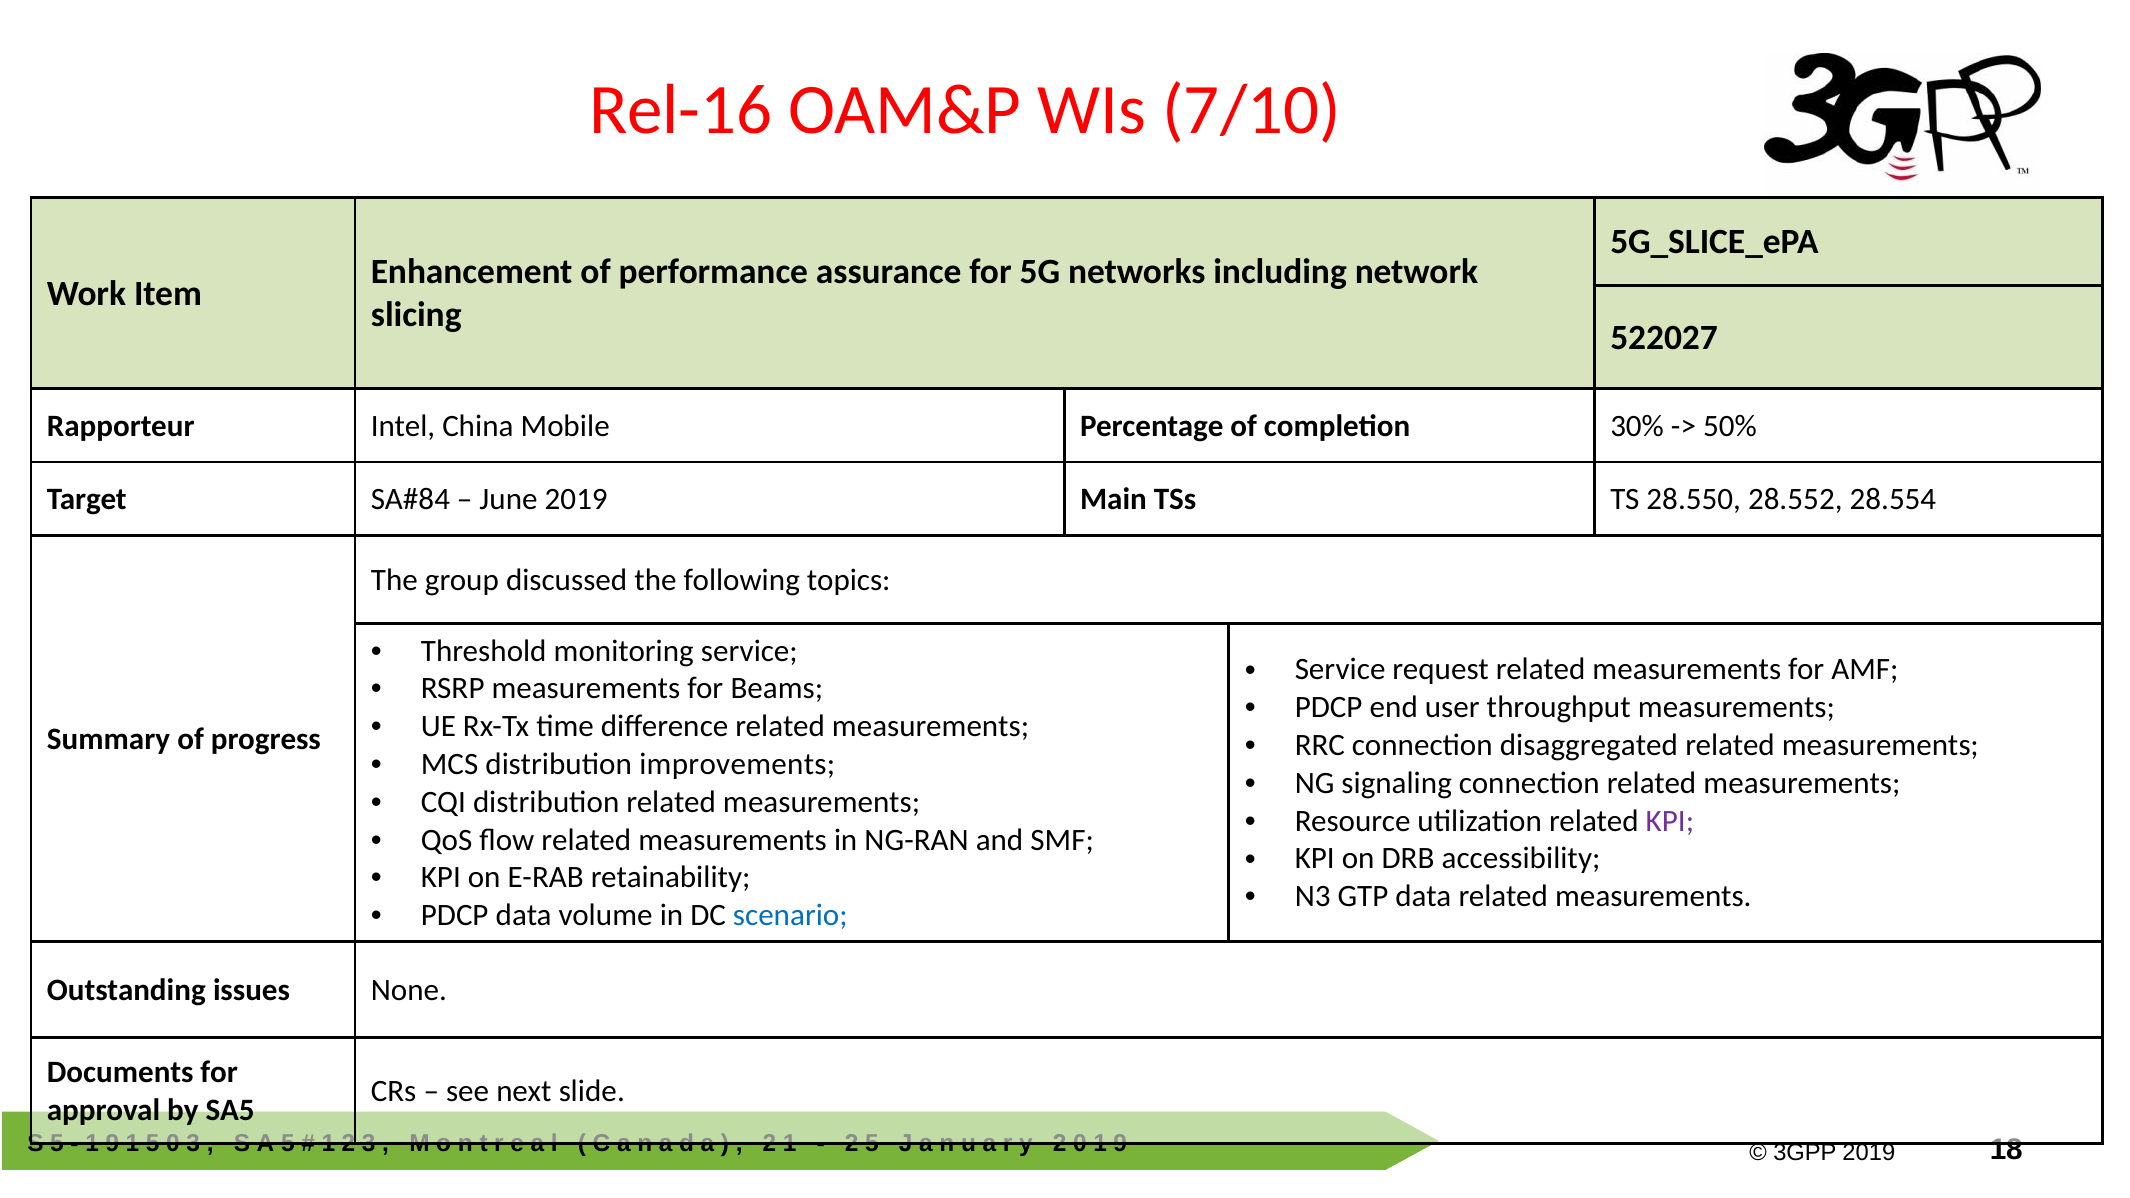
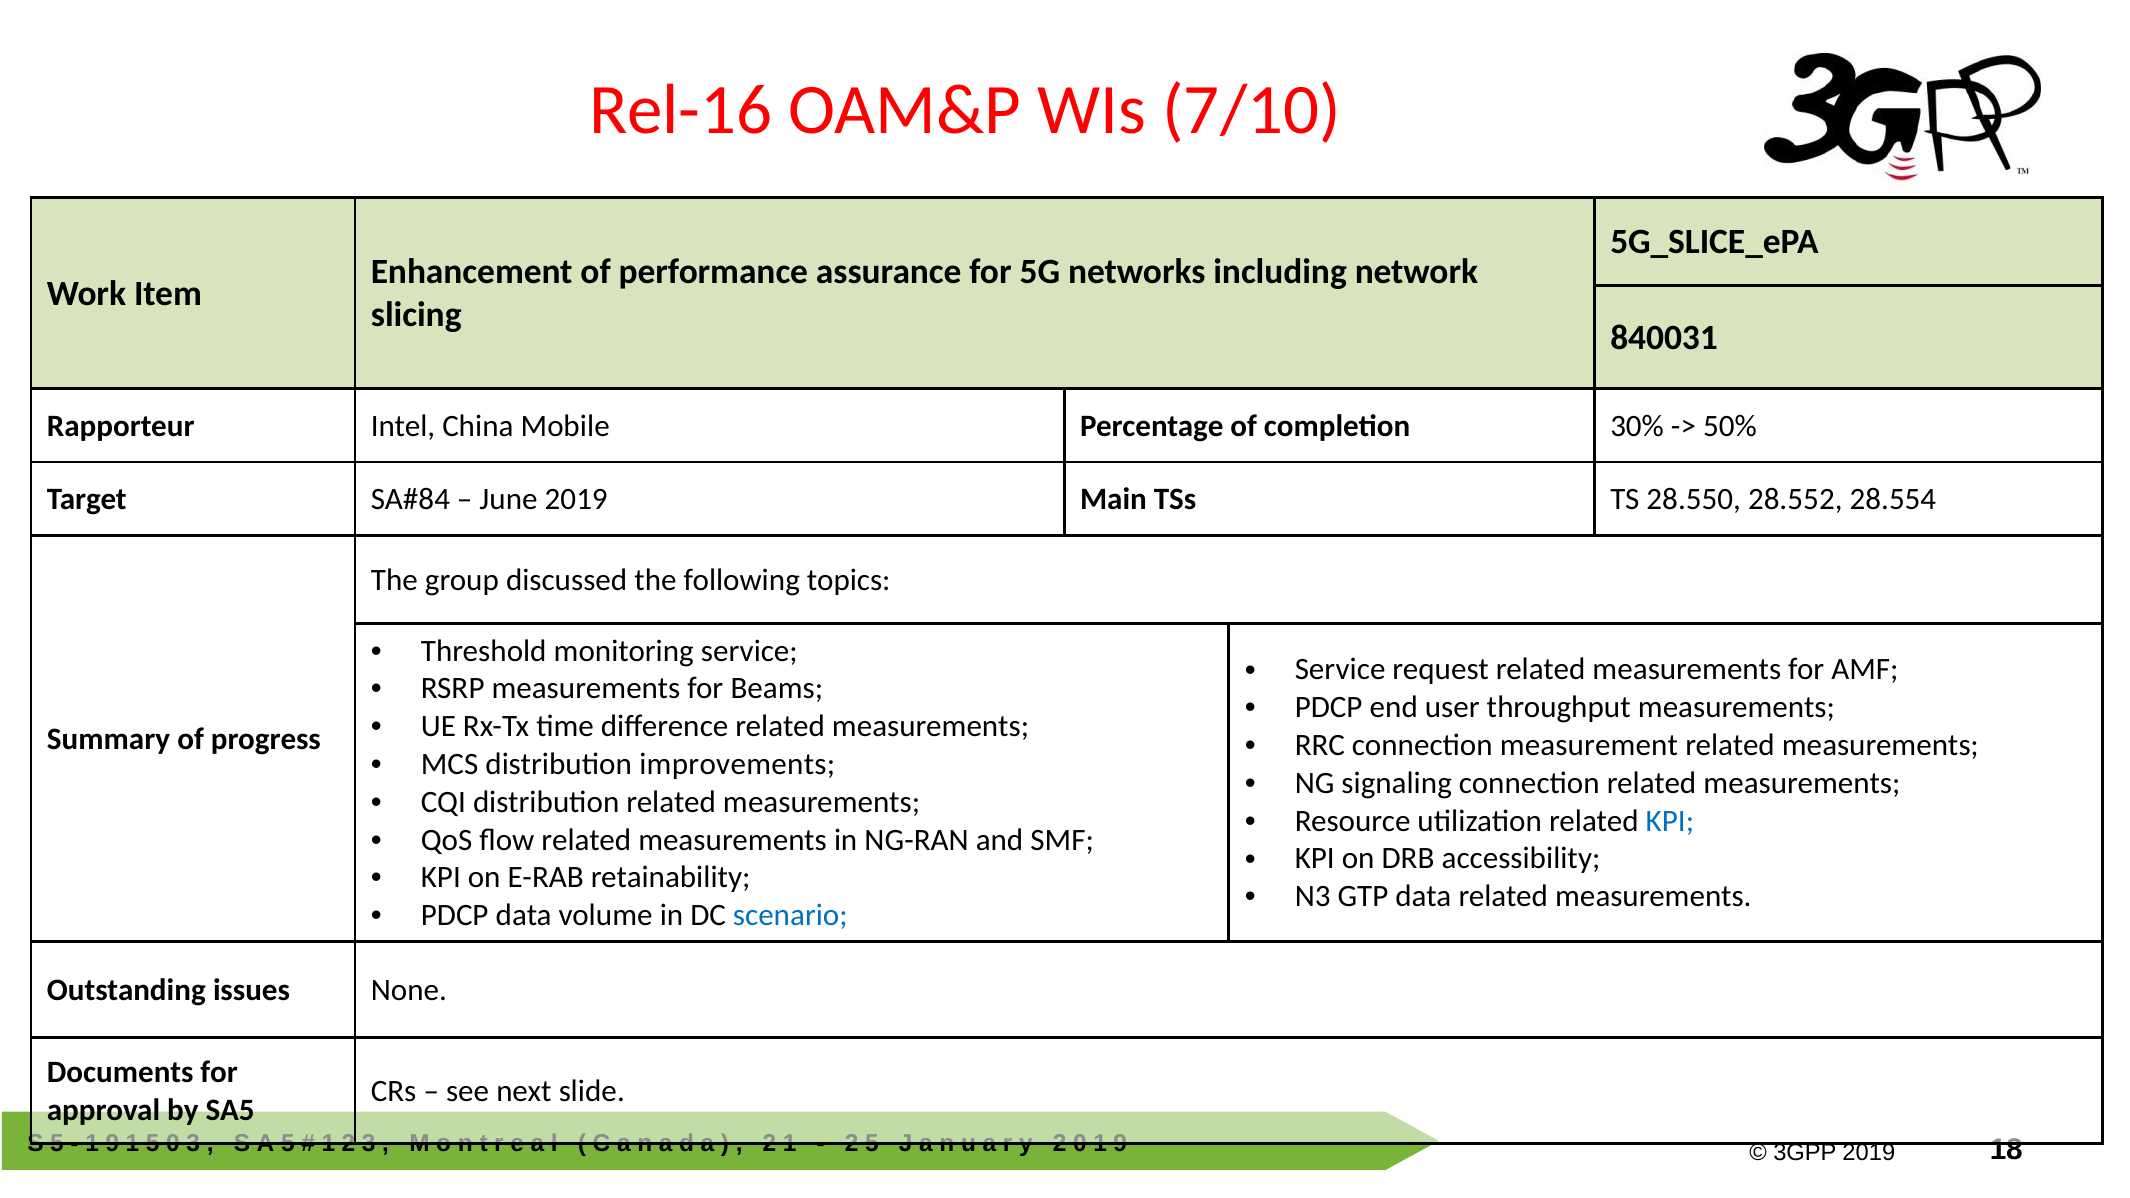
522027: 522027 -> 840031 (1664, 337)
disaggregated: disaggregated -> measurement (1589, 745)
KPI colour: purple -> blue (1670, 821)
